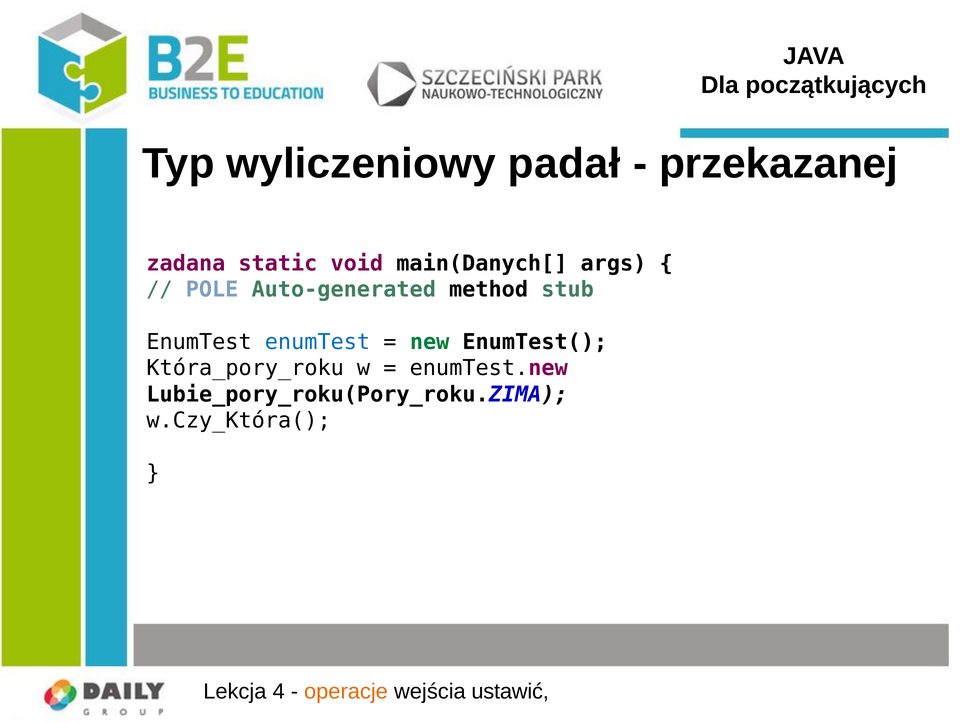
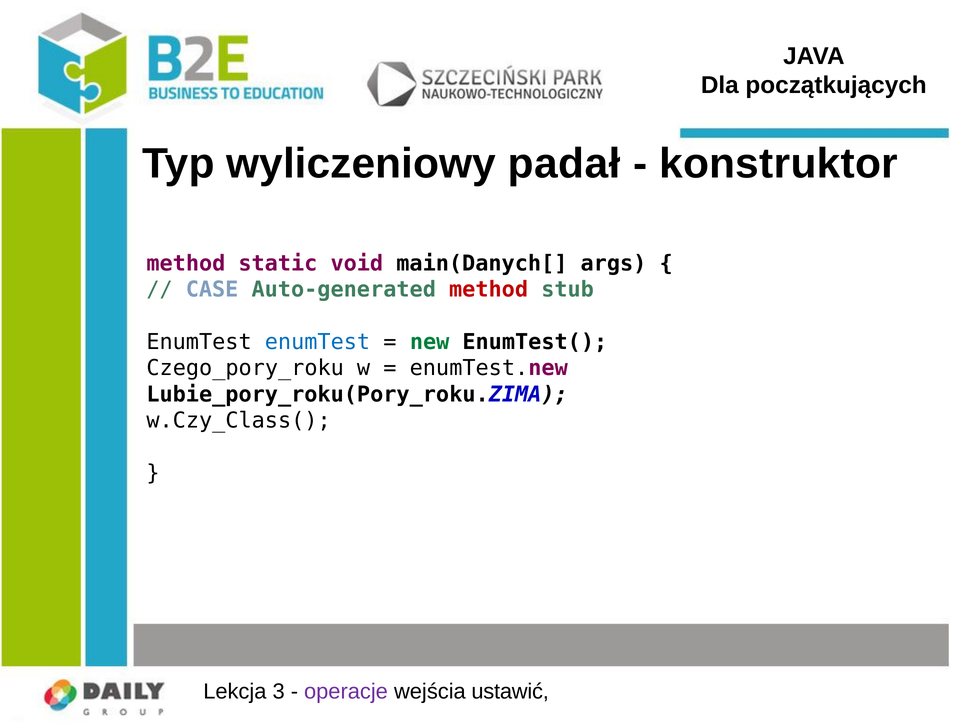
przekazanej: przekazanej -> konstruktor (778, 164)
zadana: zadana -> method (186, 264)
POLE: POLE -> CASE (212, 290)
method colour: black -> red (489, 290)
Która_pory_roku: Która_pory_roku -> Czego_pory_roku (245, 369)
w.Czy_Która(: w.Czy_Która( -> w.Czy_Class( (239, 421)
4: 4 -> 3 (279, 692)
operacje colour: orange -> purple (346, 692)
